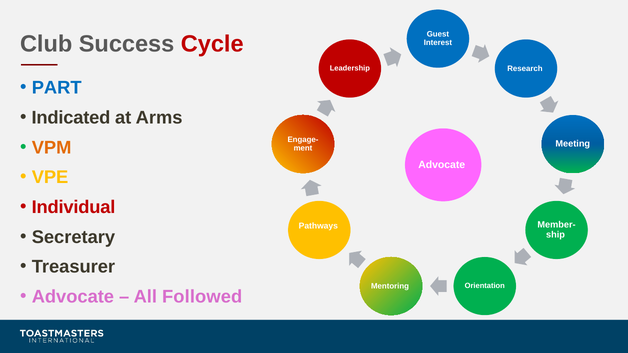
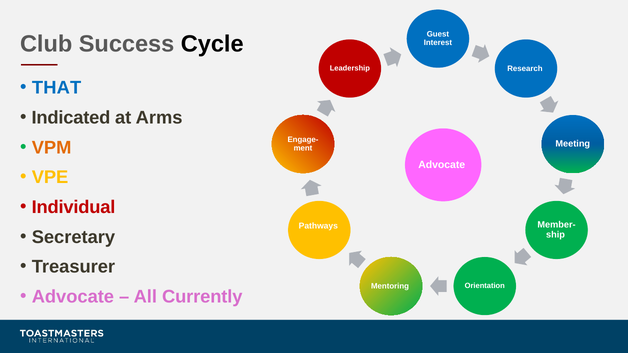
Cycle colour: red -> black (212, 44)
PART: PART -> THAT (57, 88)
Followed: Followed -> Currently (202, 297)
